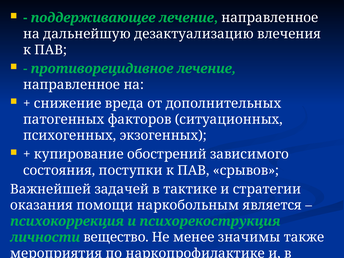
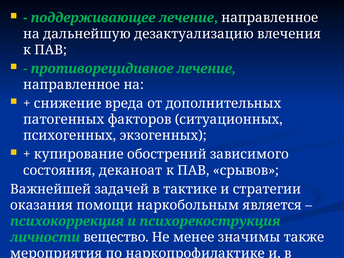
поступки: поступки -> деканоат (131, 170)
